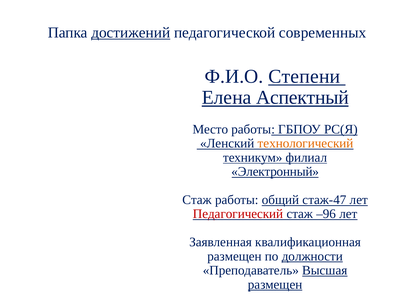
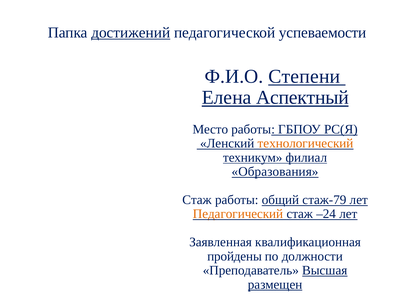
современных: современных -> успеваемости (323, 33)
Электронный: Электронный -> Образования (275, 172)
стаж-47: стаж-47 -> стаж-79 (324, 200)
Педагогический colour: red -> orange (238, 214)
–96: –96 -> –24 (326, 214)
размещен: размещен -> пройдены (235, 257)
должности underline: present -> none (312, 257)
